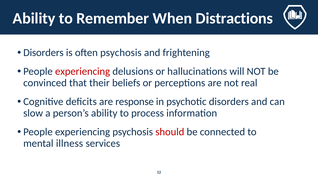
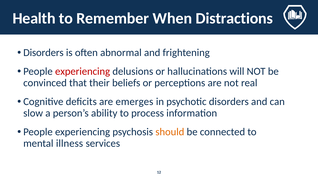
Ability: Ability -> Health (34, 18)
often psychosis: psychosis -> abnormal (121, 53)
response: response -> emerges (134, 102)
should colour: red -> orange (170, 132)
